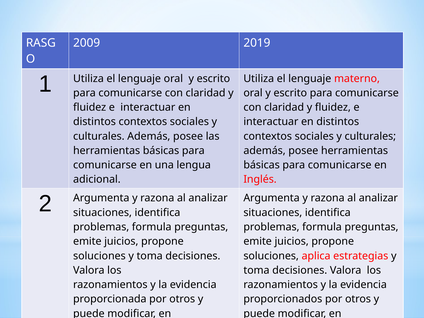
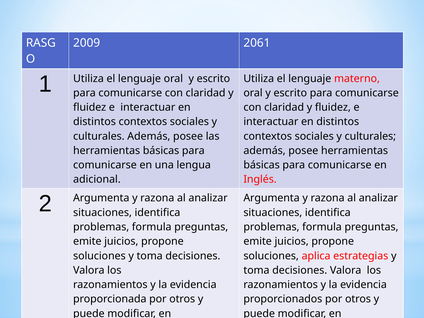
2019: 2019 -> 2061 (257, 43)
